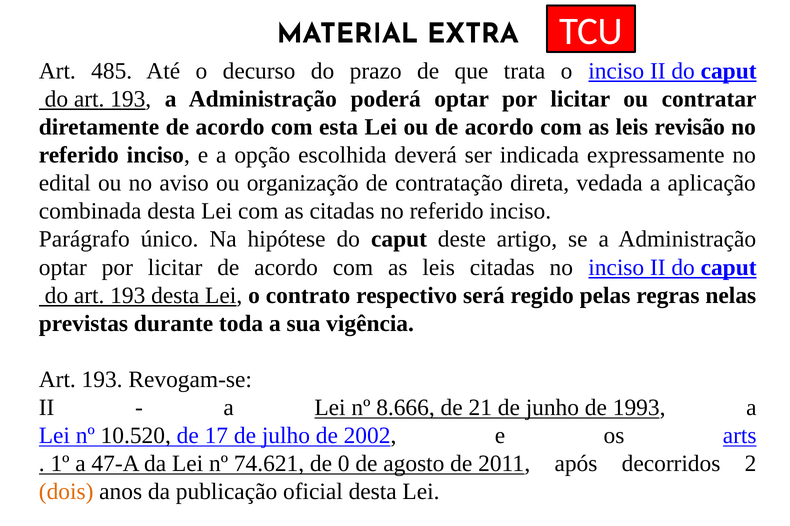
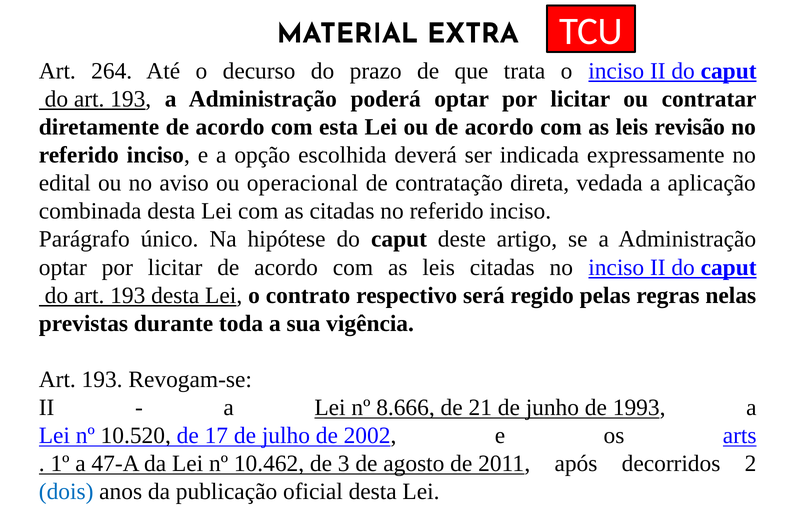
485: 485 -> 264 (112, 71)
organização: organização -> operacional (302, 183)
74.621: 74.621 -> 10.462 (269, 464)
0: 0 -> 3 (344, 464)
dois colour: orange -> blue (66, 492)
